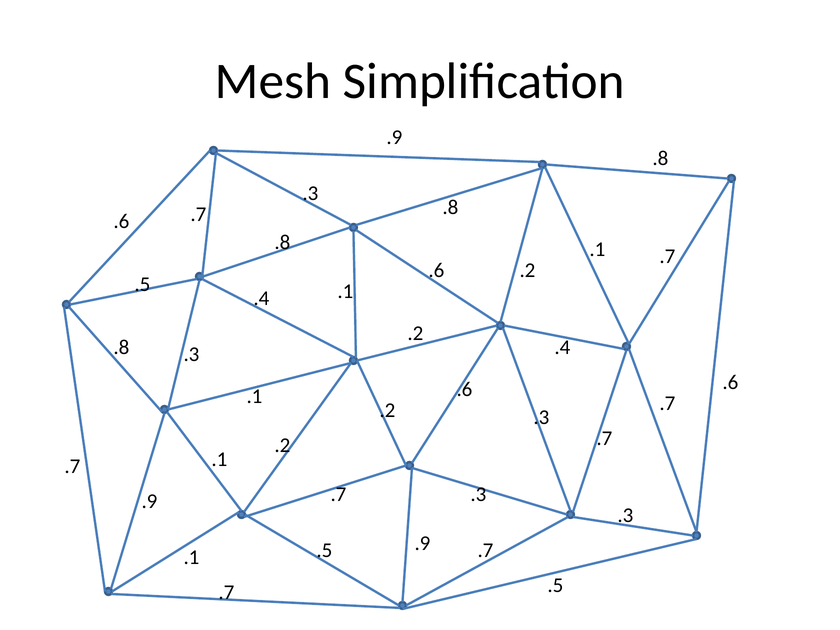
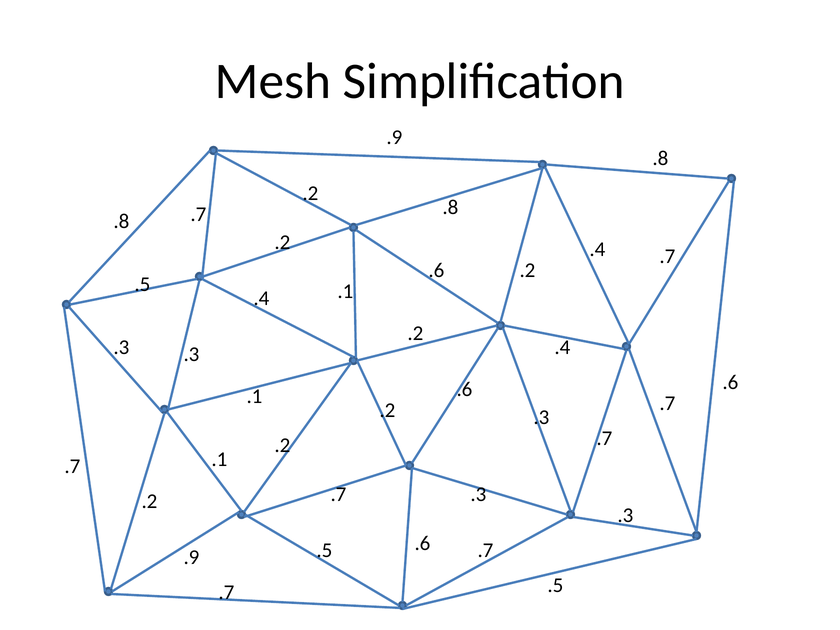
.3: .3 -> .2 (310, 193)
.6: .6 -> .8 (121, 221)
.8: .8 -> .2 (282, 242)
.1: .1 -> .4 (597, 249)
.8: .8 -> .3 (121, 347)
.9: .9 -> .2 (149, 501)
.9: .9 -> .6 (422, 543)
.1: .1 -> .9 (191, 557)
